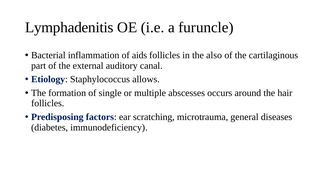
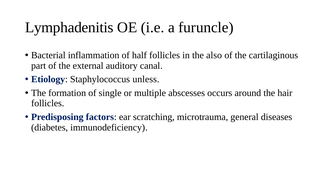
aids: aids -> half (139, 55)
allows: allows -> unless (146, 80)
